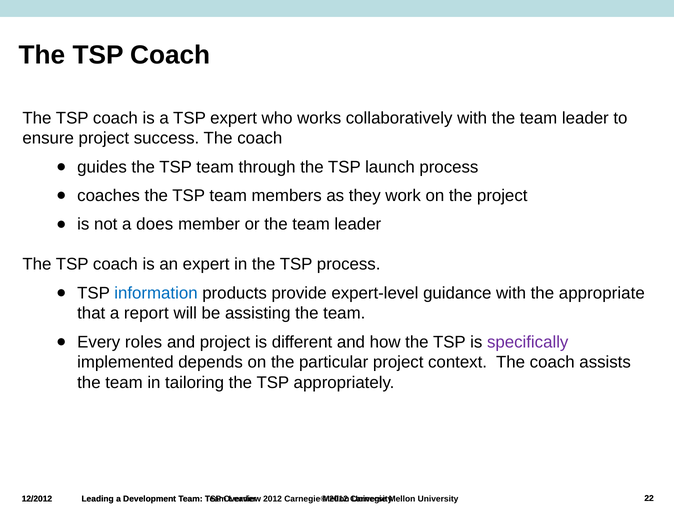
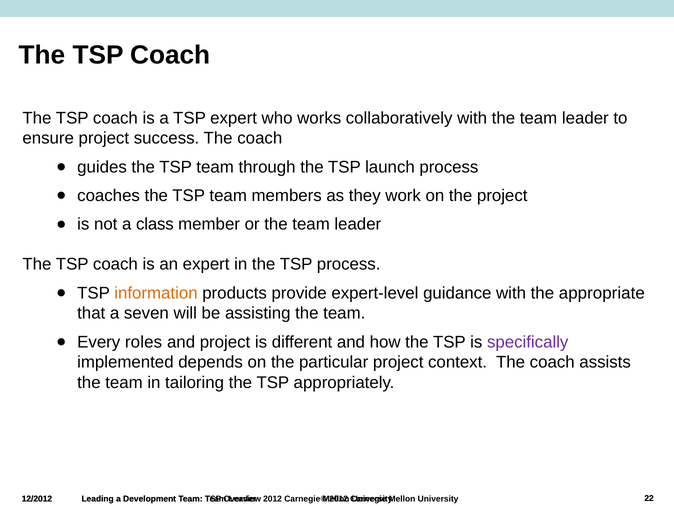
does: does -> class (155, 224)
information colour: blue -> orange (156, 293)
report: report -> seven (146, 313)
